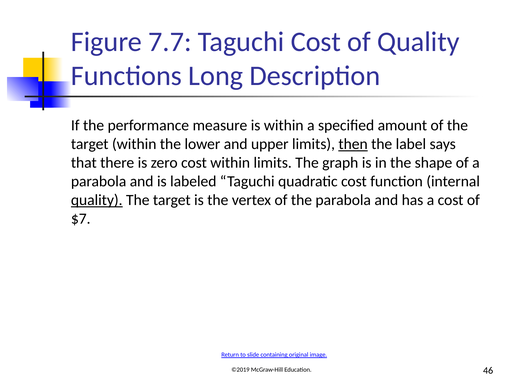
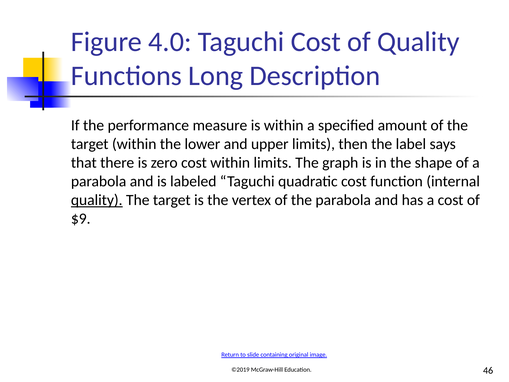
7.7: 7.7 -> 4.0 (170, 42)
then underline: present -> none (353, 144)
$7: $7 -> $9 (81, 219)
